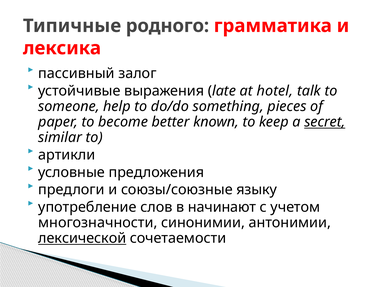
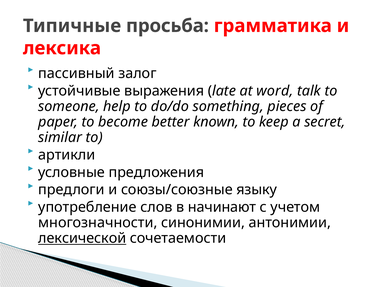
родного: родного -> просьба (167, 26)
hotel: hotel -> word (275, 91)
secret underline: present -> none (325, 122)
